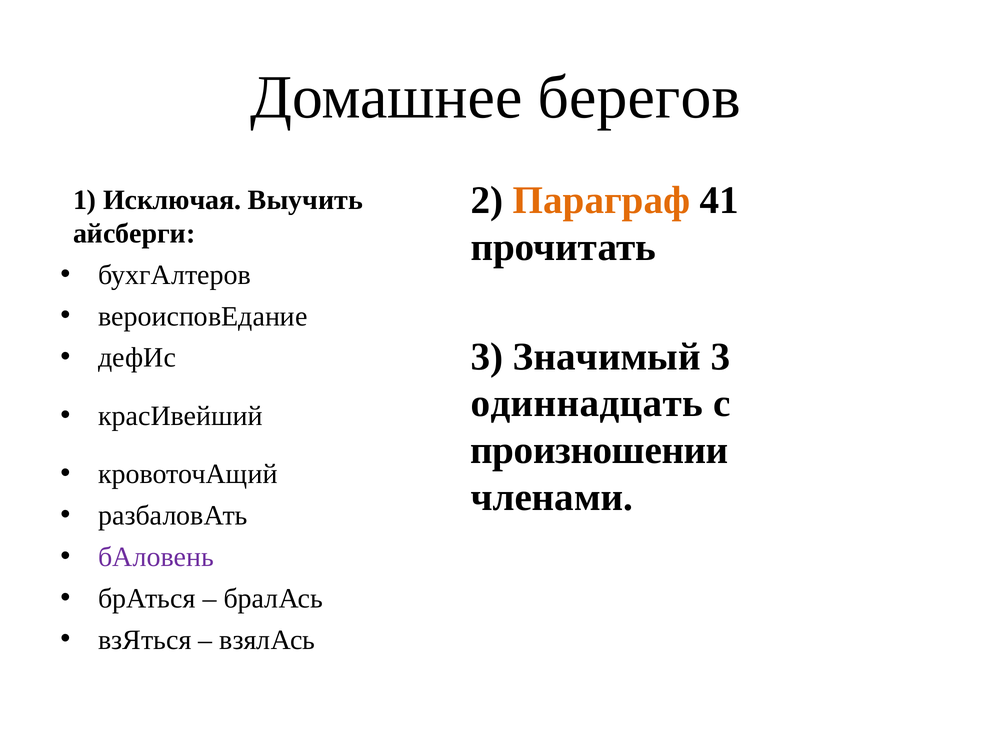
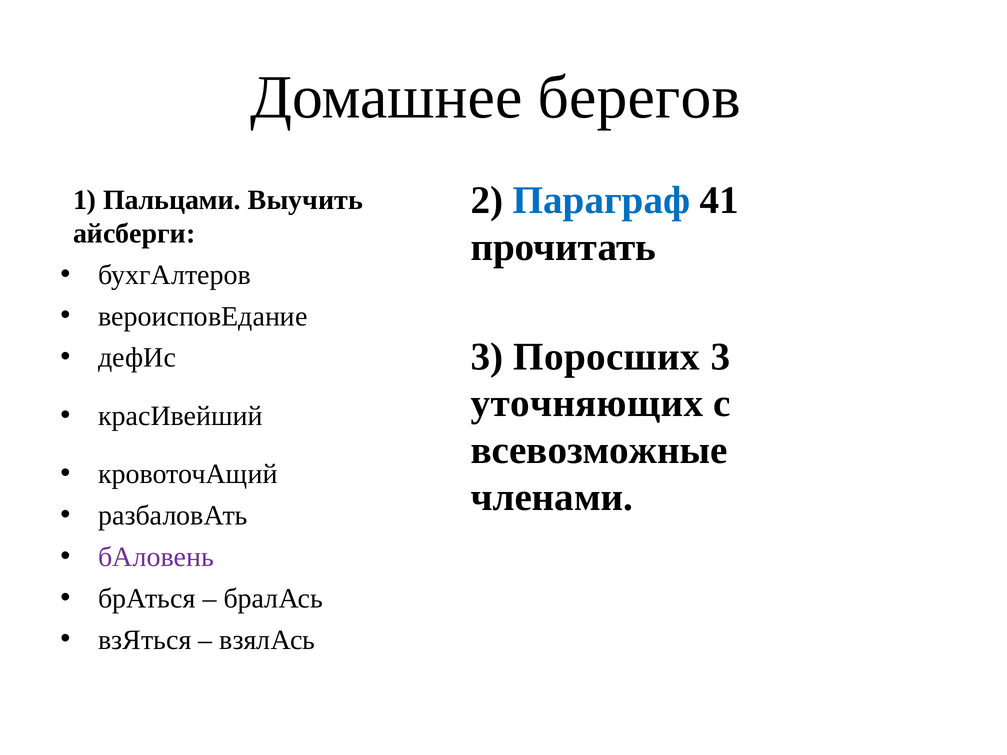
Параграф colour: orange -> blue (602, 200)
Исключая: Исключая -> Пальцами (172, 200)
Значимый: Значимый -> Поросших (607, 357)
одиннадцать: одиннадцать -> уточняющих (587, 404)
произношении: произношении -> всевозможные (599, 451)
